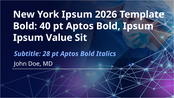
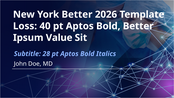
York Ipsum: Ipsum -> Better (77, 14)
Bold: Bold -> Loss (25, 26)
Bold Ipsum: Ipsum -> Better (138, 26)
